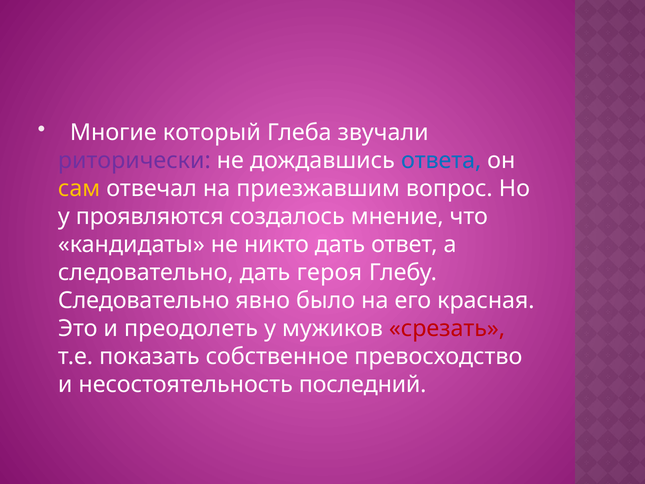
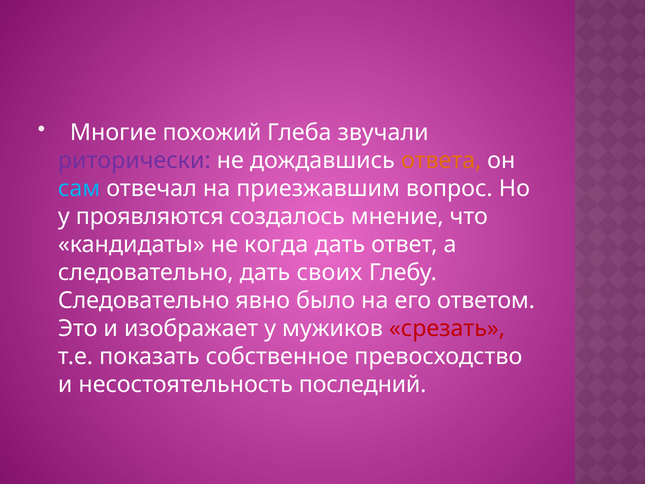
который: который -> похожий (212, 132)
ответа colour: blue -> orange (441, 160)
сам colour: yellow -> light blue (79, 188)
никто: никто -> когда (276, 244)
героя: героя -> своих (329, 272)
красная: красная -> ответом (486, 300)
преодолеть: преодолеть -> изображает (191, 328)
